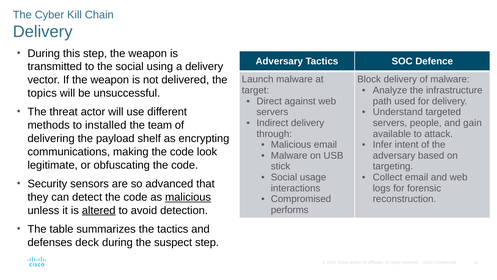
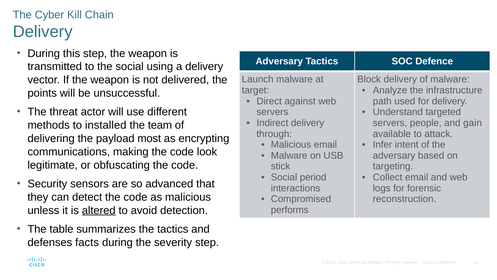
topics: topics -> points (42, 93)
shelf: shelf -> most (149, 138)
usage: usage -> period (313, 177)
malicious underline: present -> none (188, 197)
deck: deck -> facts (87, 242)
suspect: suspect -> severity (173, 242)
